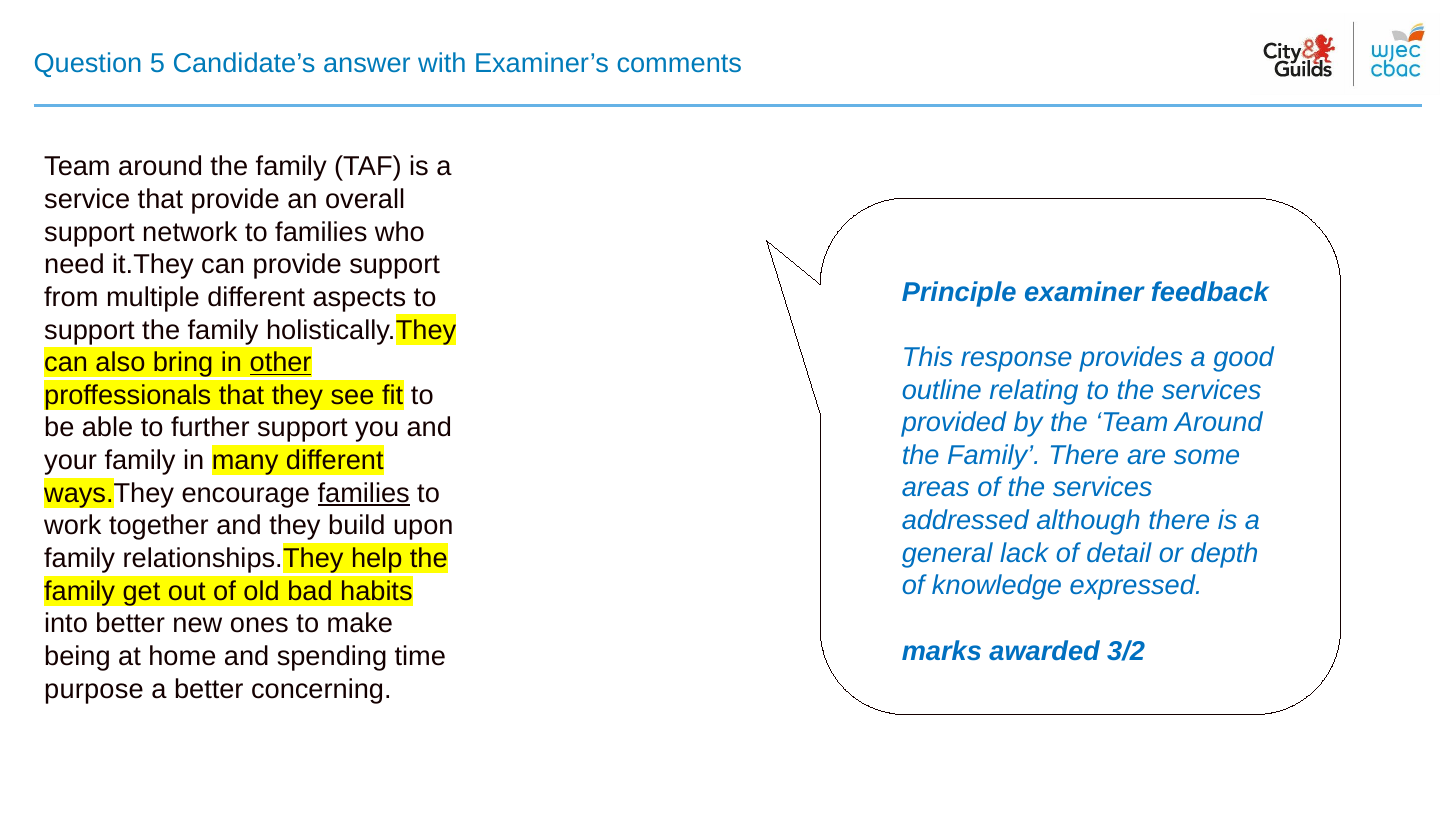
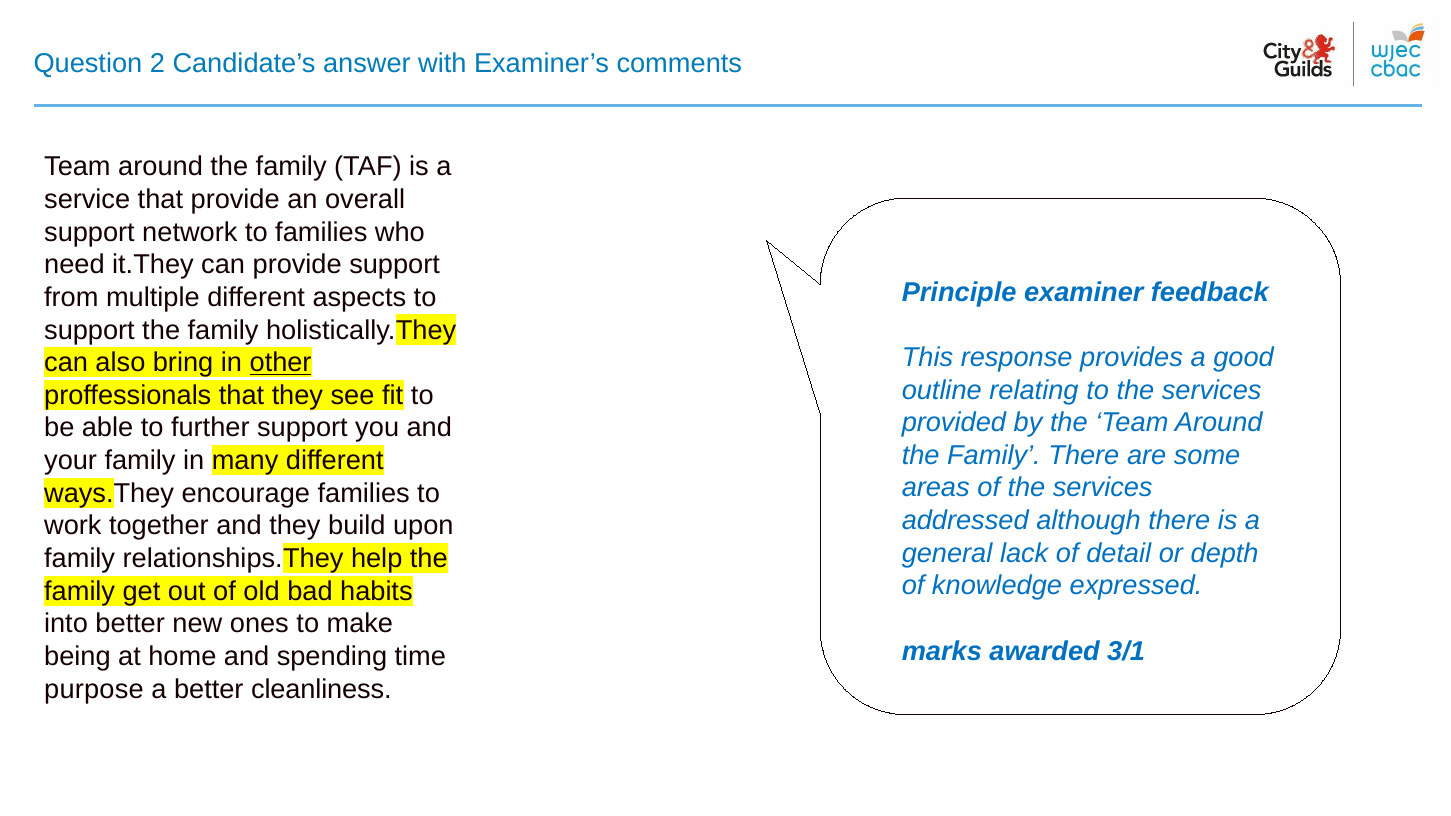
5: 5 -> 2 (157, 63)
families underline: present -> none (364, 493)
3/2: 3/2 -> 3/1 (1126, 651)
concerning: concerning -> cleanliness (321, 689)
